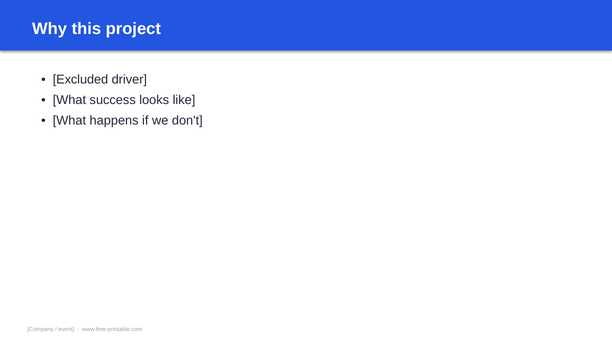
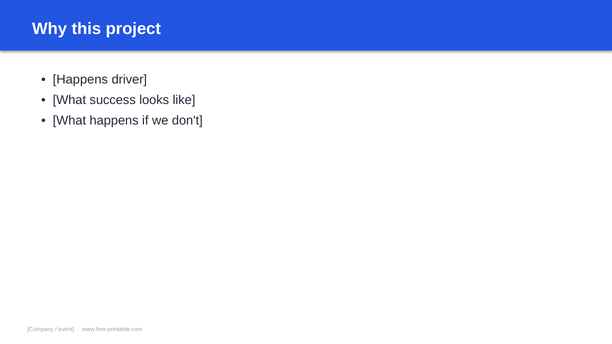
Excluded: Excluded -> Happens (80, 80)
